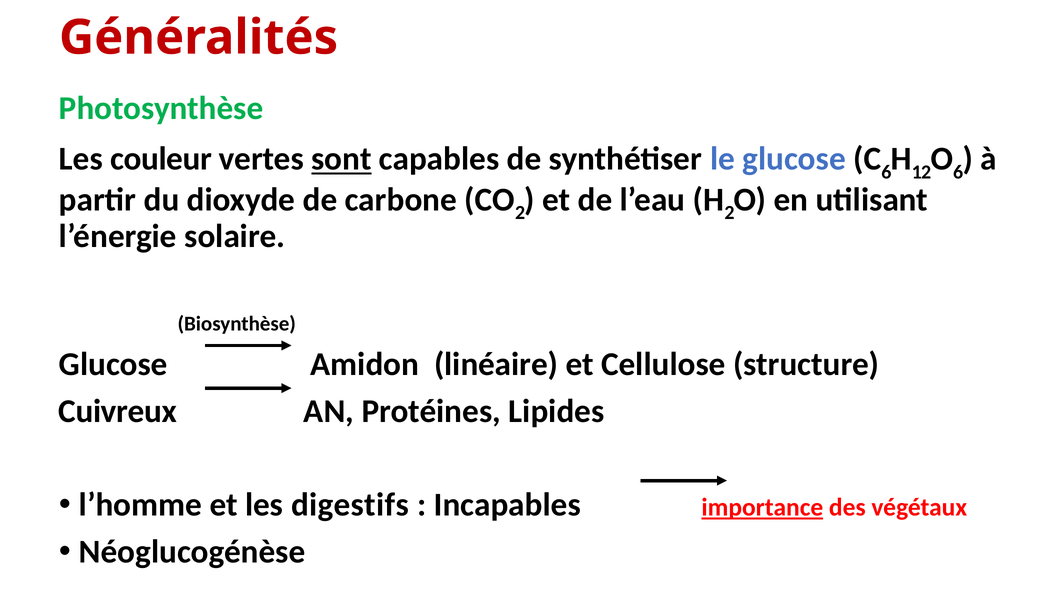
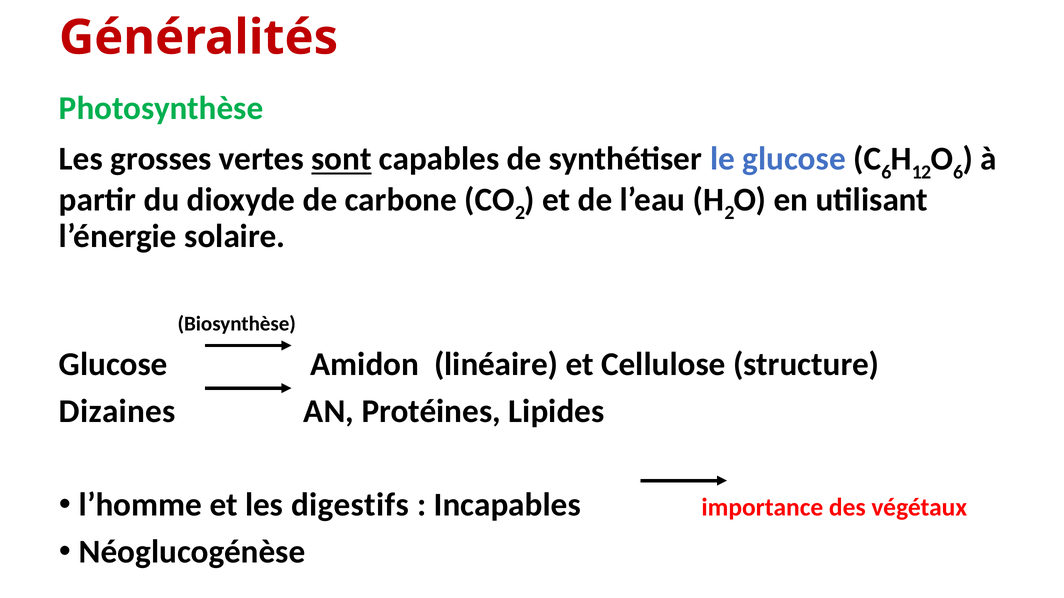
couleur: couleur -> grosses (161, 159)
Cuivreux: Cuivreux -> Dizaines (117, 411)
importance underline: present -> none (762, 508)
